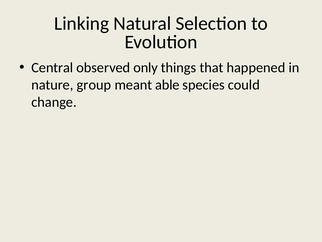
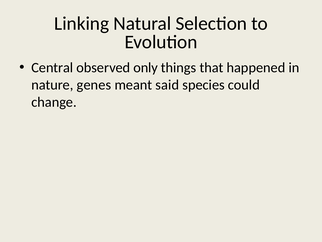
group: group -> genes (94, 85)
able: able -> said (167, 85)
